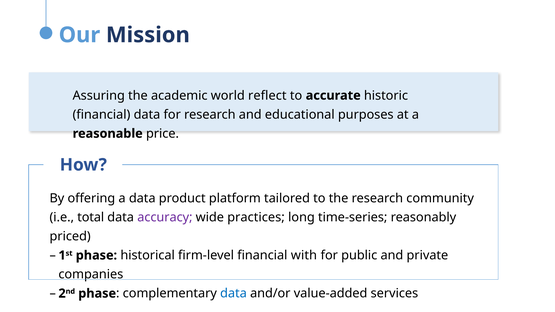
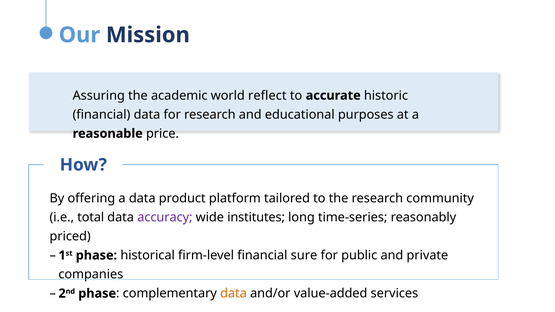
practices: practices -> institutes (256, 217)
with: with -> sure (304, 255)
data colour: blue -> orange (233, 294)
